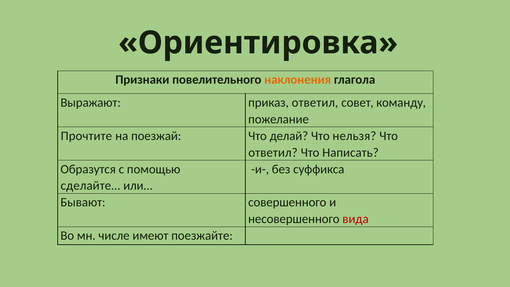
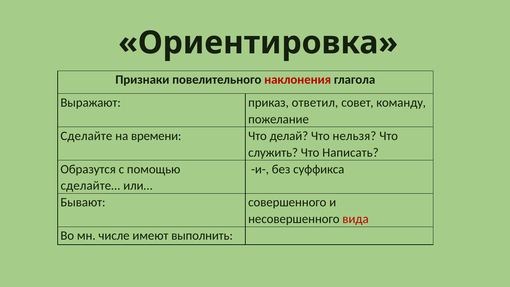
наклонения colour: orange -> red (298, 80)
Прочтите: Прочтите -> Сделайте (86, 136)
поезжай: поезжай -> времени (156, 136)
ответил: ответил -> служить (273, 152)
поезжайте: поезжайте -> выполнить (202, 236)
